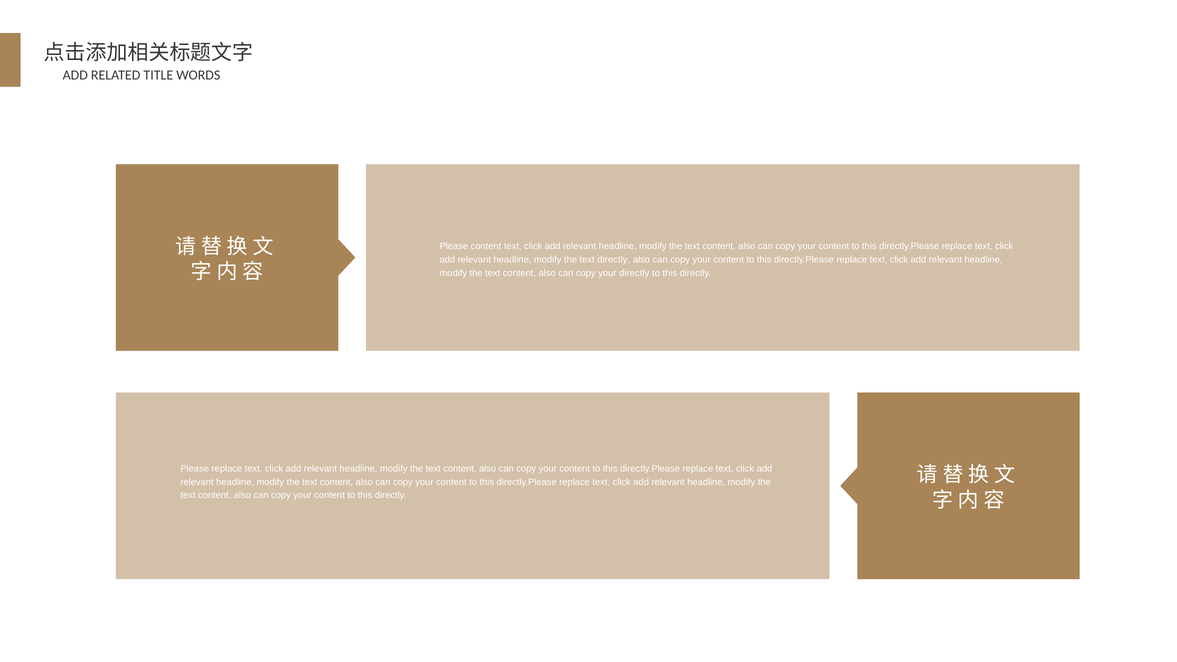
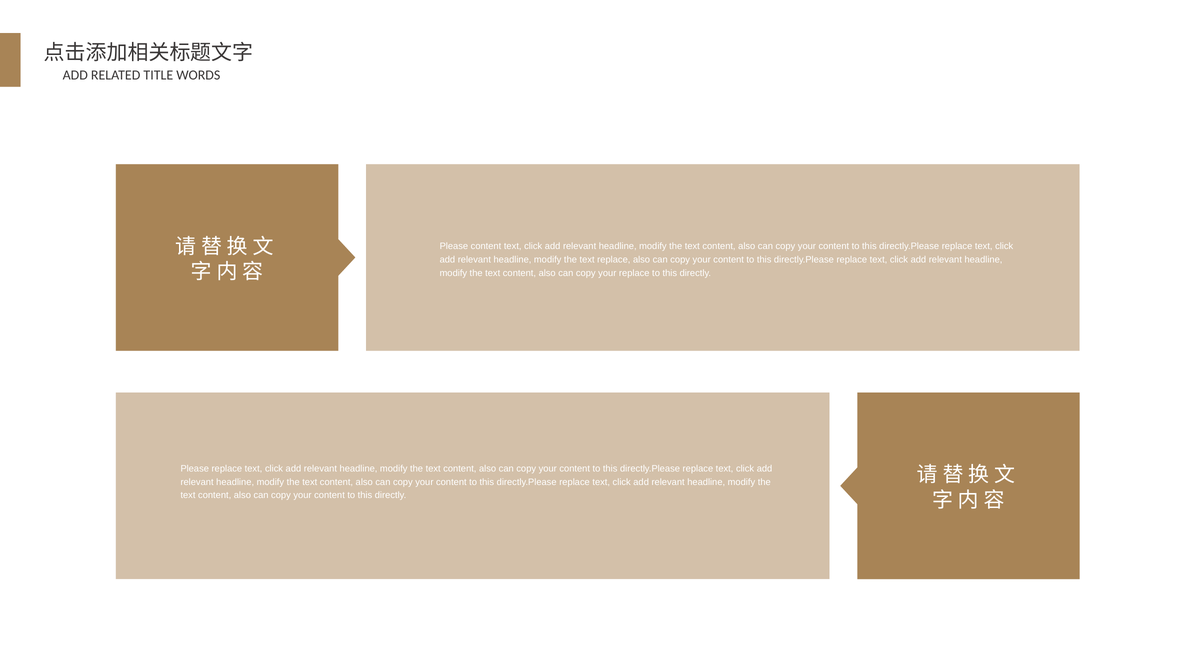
text directly: directly -> replace (614, 260)
your directly: directly -> replace (634, 273)
